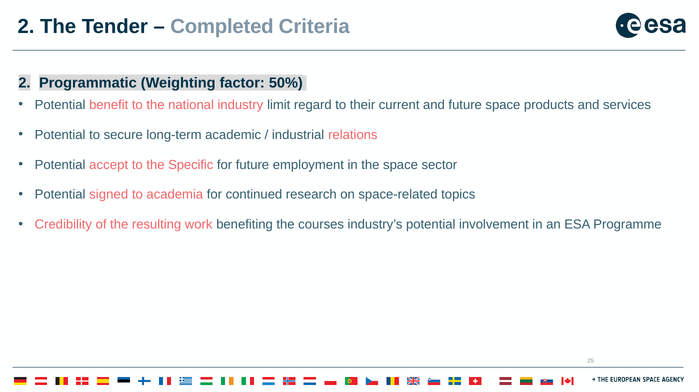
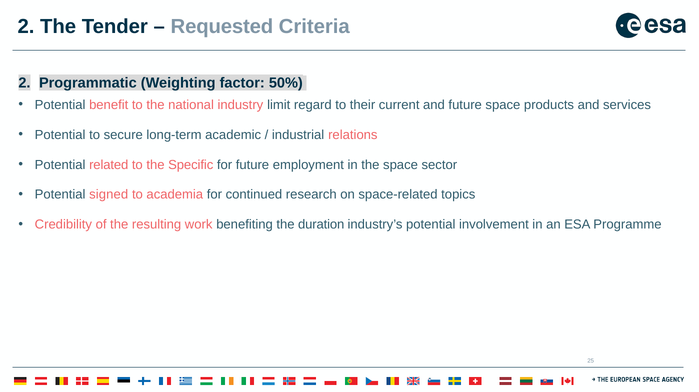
Completed: Completed -> Requested (222, 26)
accept: accept -> related (109, 165)
courses: courses -> duration (321, 225)
